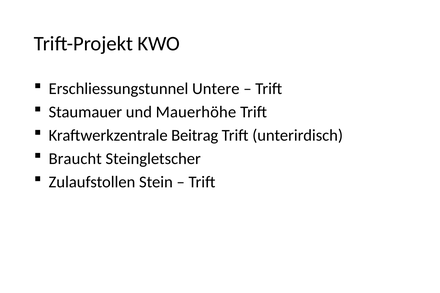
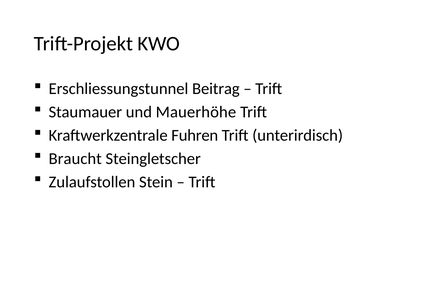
Untere: Untere -> Beitrag (216, 89)
Beitrag: Beitrag -> Fuhren (195, 135)
